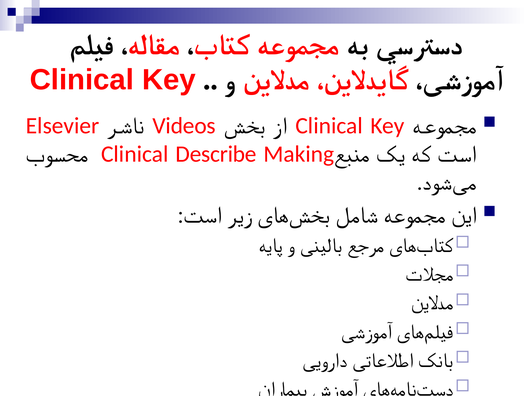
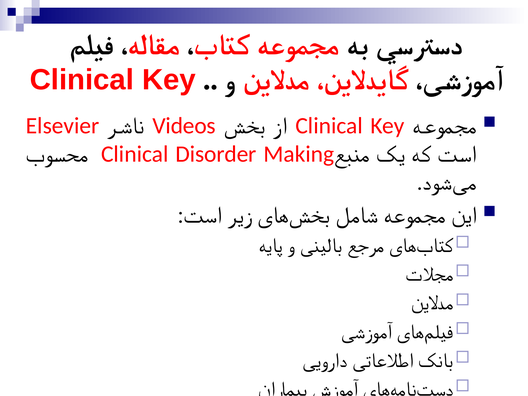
Describe: Describe -> Disorder (216, 154)
